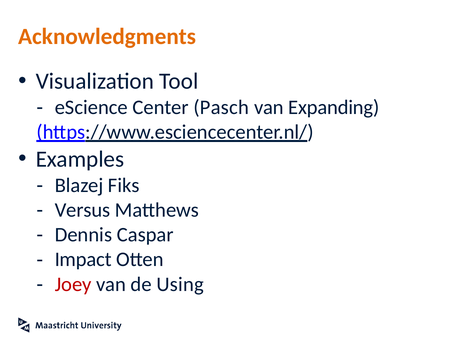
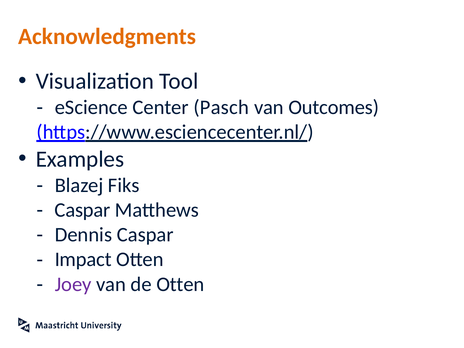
Expanding: Expanding -> Outcomes (334, 107)
Versus: Versus -> Caspar (83, 210)
Joey colour: red -> purple (73, 284)
de Using: Using -> Otten (180, 284)
